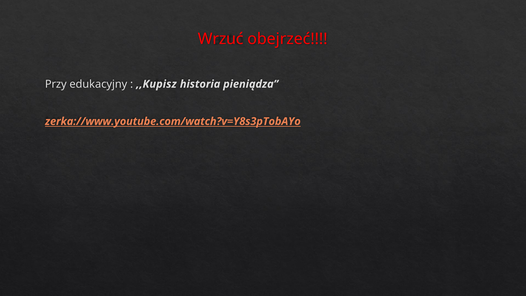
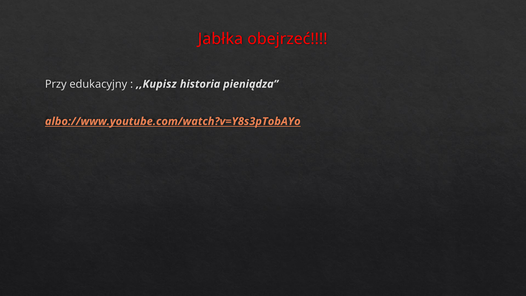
Wrzuć: Wrzuć -> Jabłka (220, 39)
zerka://www.youtube.com/watch?v=Y8s3pTobAYo: zerka://www.youtube.com/watch?v=Y8s3pTobAYo -> albo://www.youtube.com/watch?v=Y8s3pTobAYo (173, 121)
